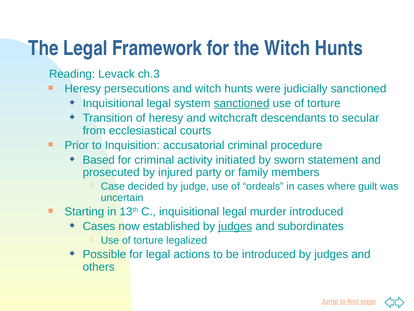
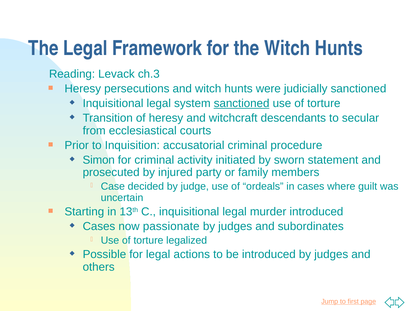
Based: Based -> Simon (99, 160)
established: established -> passionate (171, 226)
judges underline: present -> none (235, 226)
